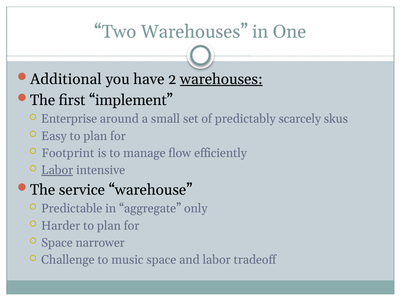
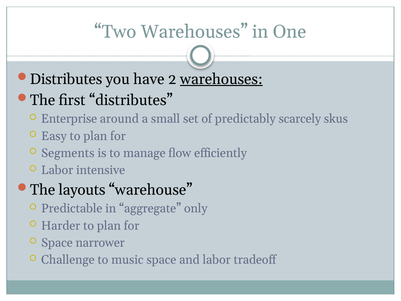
Additional: Additional -> Distributes (66, 79)
first implement: implement -> distributes (131, 100)
Footprint: Footprint -> Segments (68, 153)
Labor underline: present -> none (57, 170)
service: service -> layouts (82, 190)
